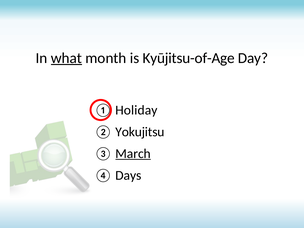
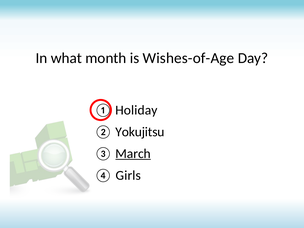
what underline: present -> none (66, 58)
Kyūjitsu-of-Age: Kyūjitsu-of-Age -> Wishes-of-Age (188, 58)
Days: Days -> Girls (128, 175)
